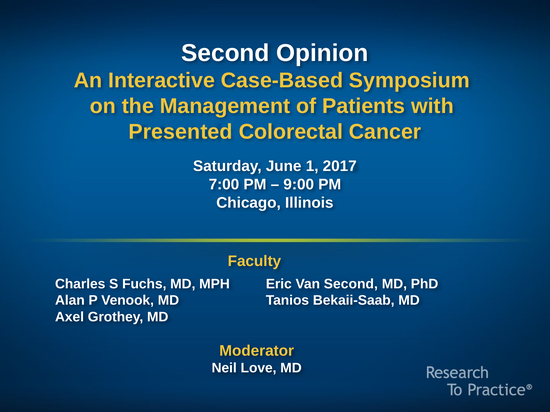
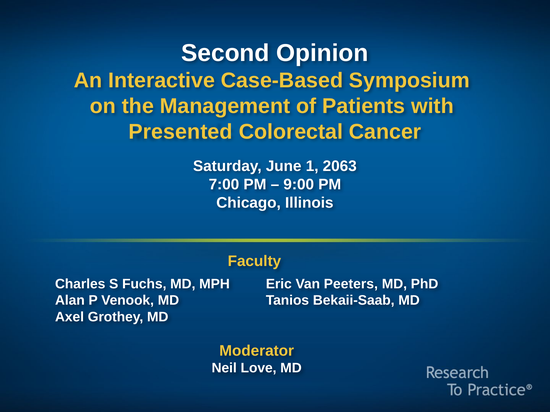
2017: 2017 -> 2063 (340, 166)
Van Second: Second -> Peeters (351, 284)
